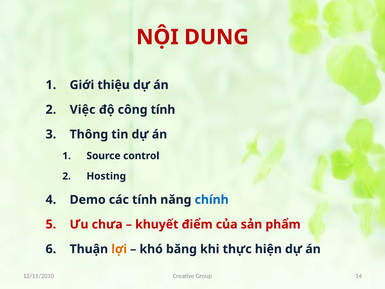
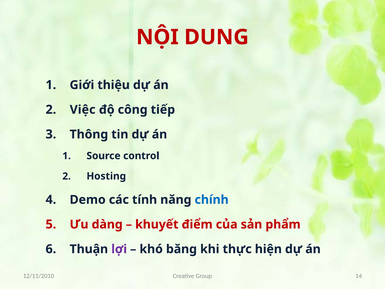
công tính: tính -> tiếp (163, 110)
chưa: chưa -> dàng (107, 224)
lợi colour: orange -> purple (119, 249)
